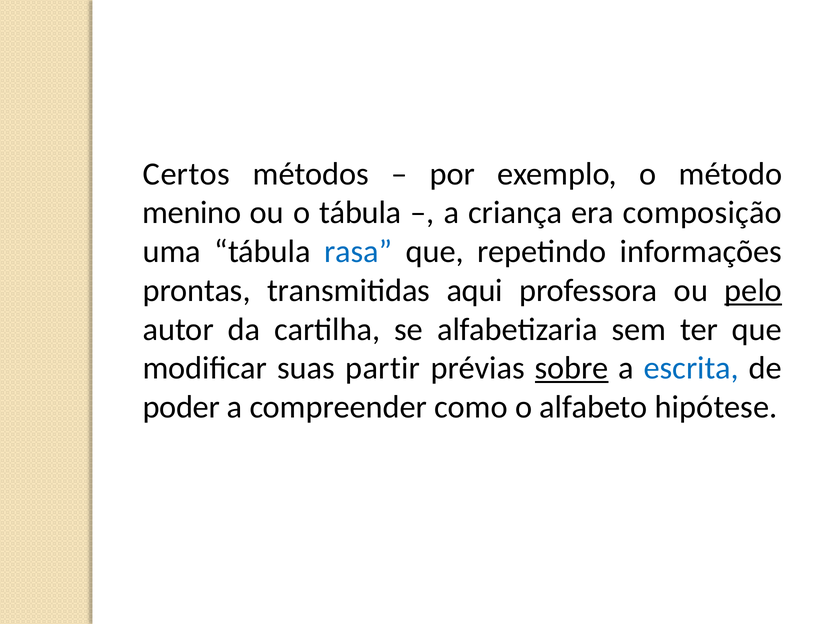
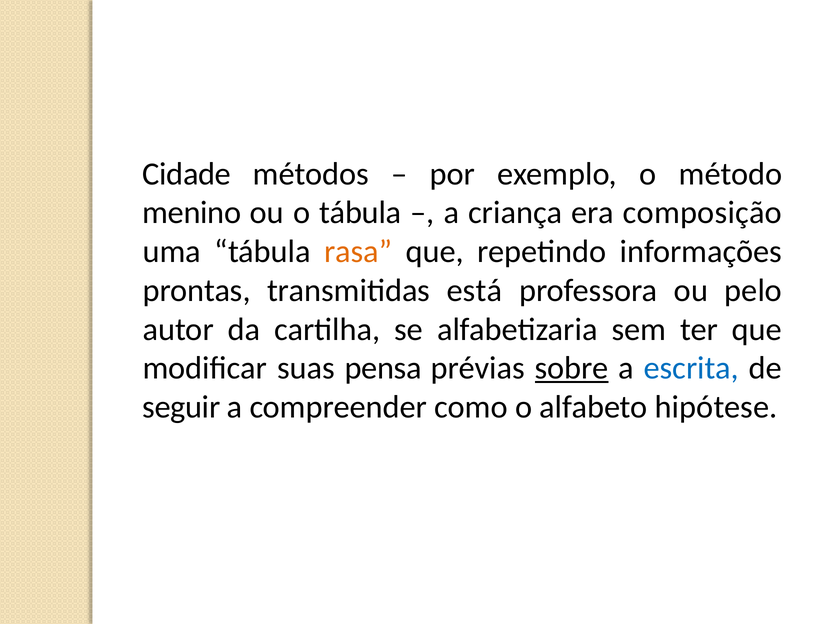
Certos: Certos -> Cidade (187, 174)
rasa colour: blue -> orange (358, 252)
aqui: aqui -> está (475, 291)
pelo underline: present -> none (753, 291)
partir: partir -> pensa (383, 369)
poder: poder -> seguir (181, 408)
